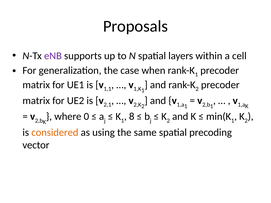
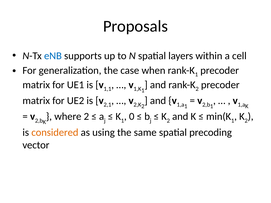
eNB colour: purple -> blue (53, 56)
where 0: 0 -> 2 (86, 117)
8: 8 -> 0 (132, 117)
